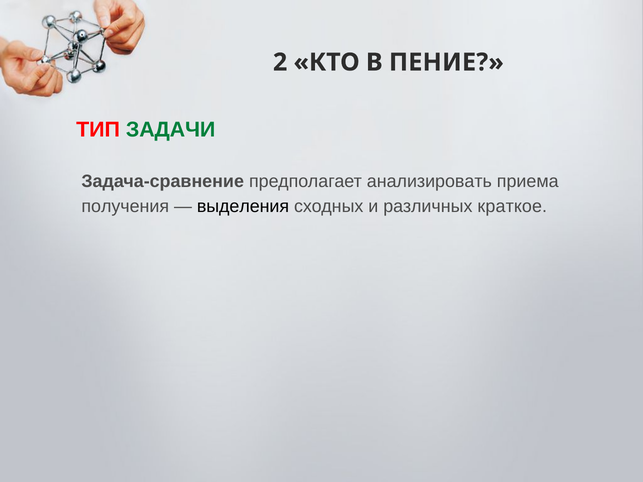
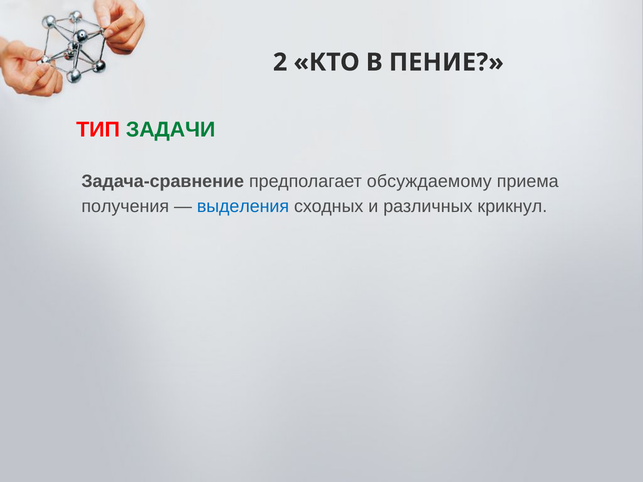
анализировать: анализировать -> обсуждаемому (429, 181)
выделения colour: black -> blue (243, 206)
краткое: краткое -> крикнул (512, 206)
